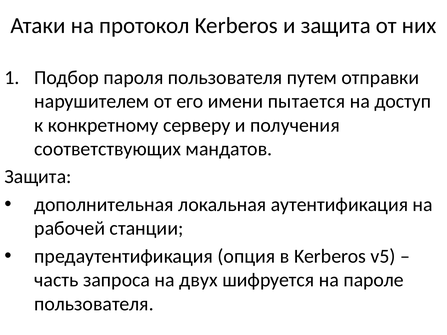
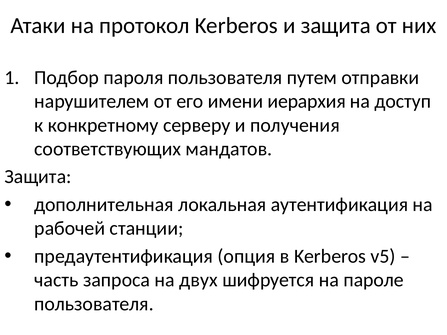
пытается: пытается -> иерархия (307, 101)
